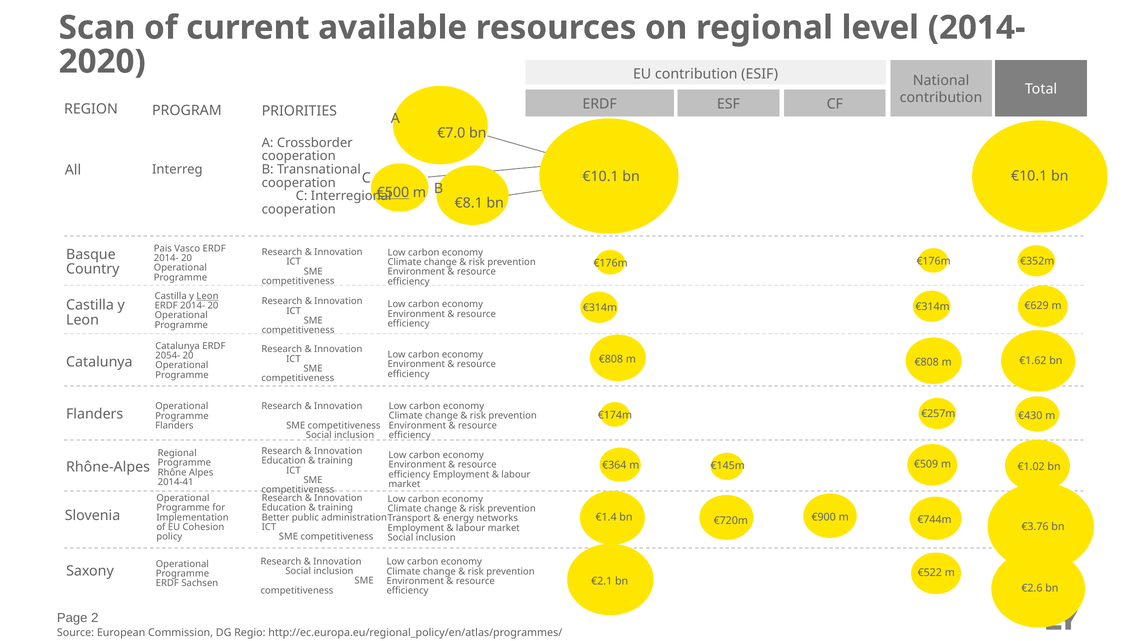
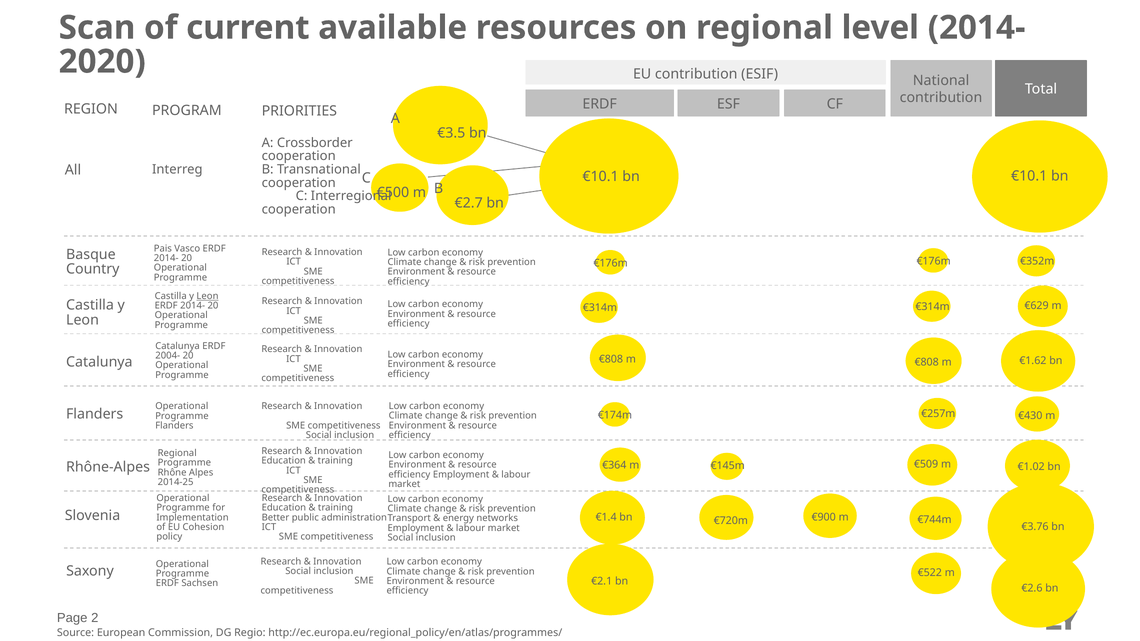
€7.0: €7.0 -> €3.5 (451, 133)
€500 underline: present -> none (393, 193)
€8.1: €8.1 -> €2.7 (469, 203)
2054-: 2054- -> 2004- (168, 356)
2014-41: 2014-41 -> 2014-25 (176, 482)
